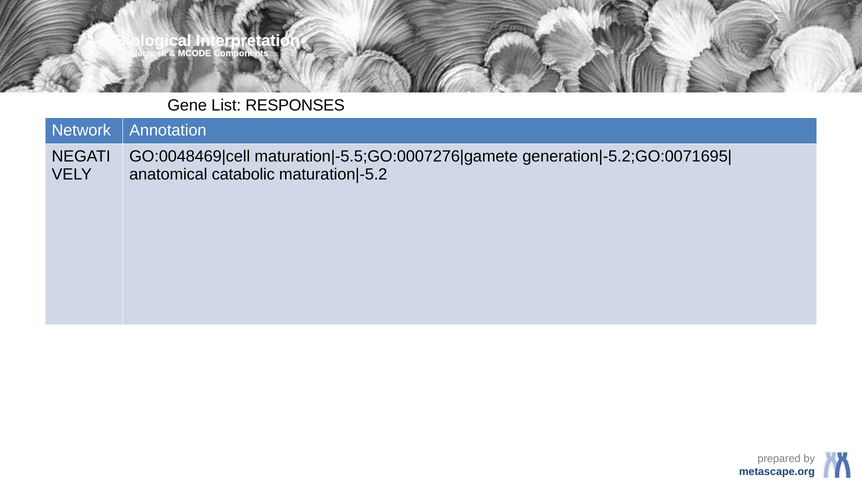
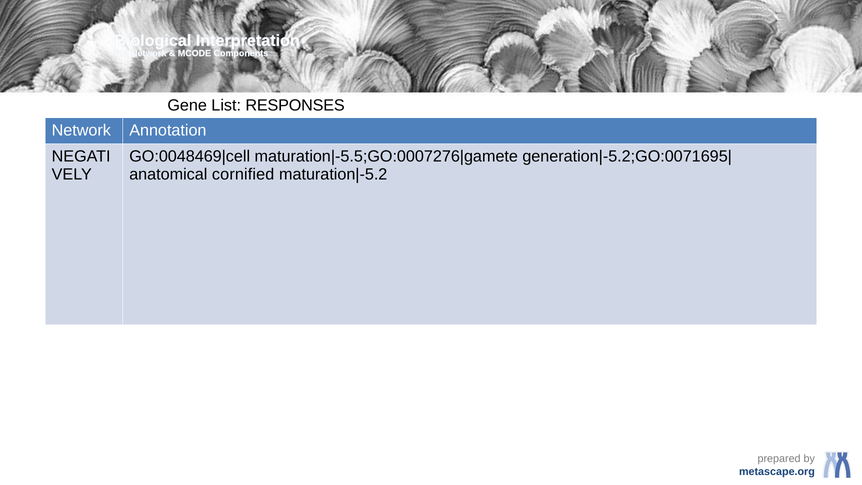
catabolic: catabolic -> cornified (243, 174)
